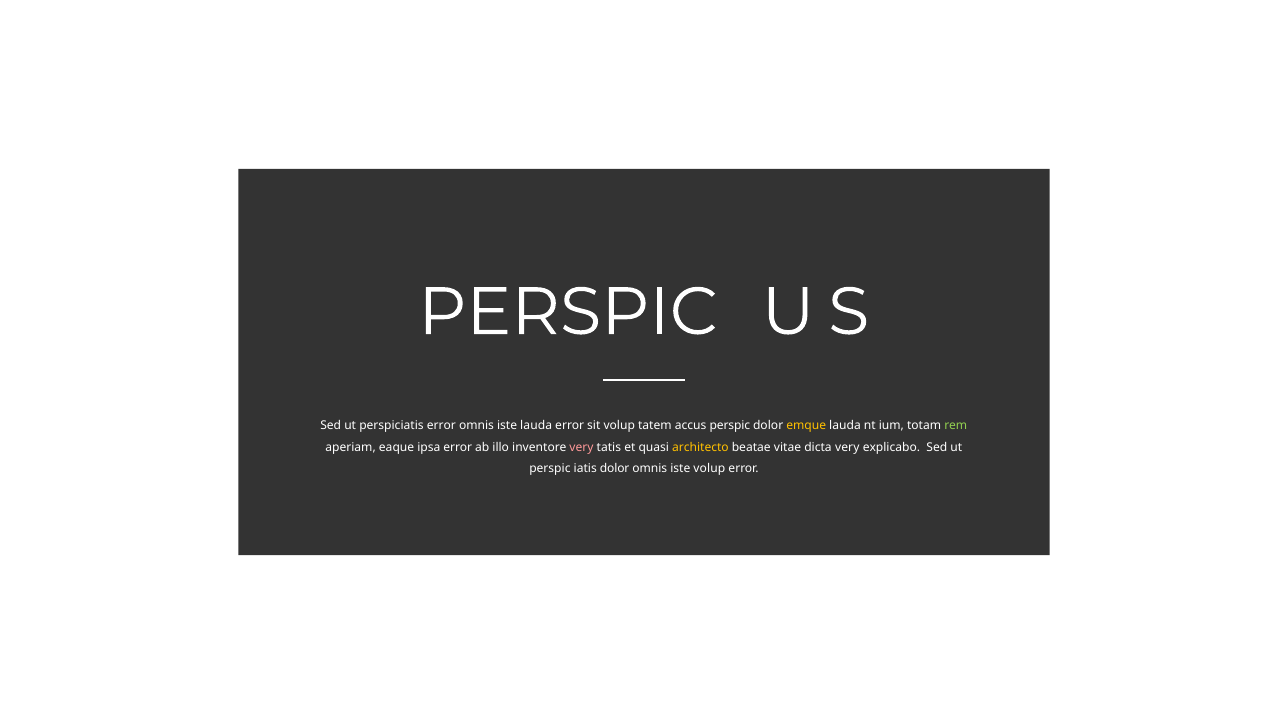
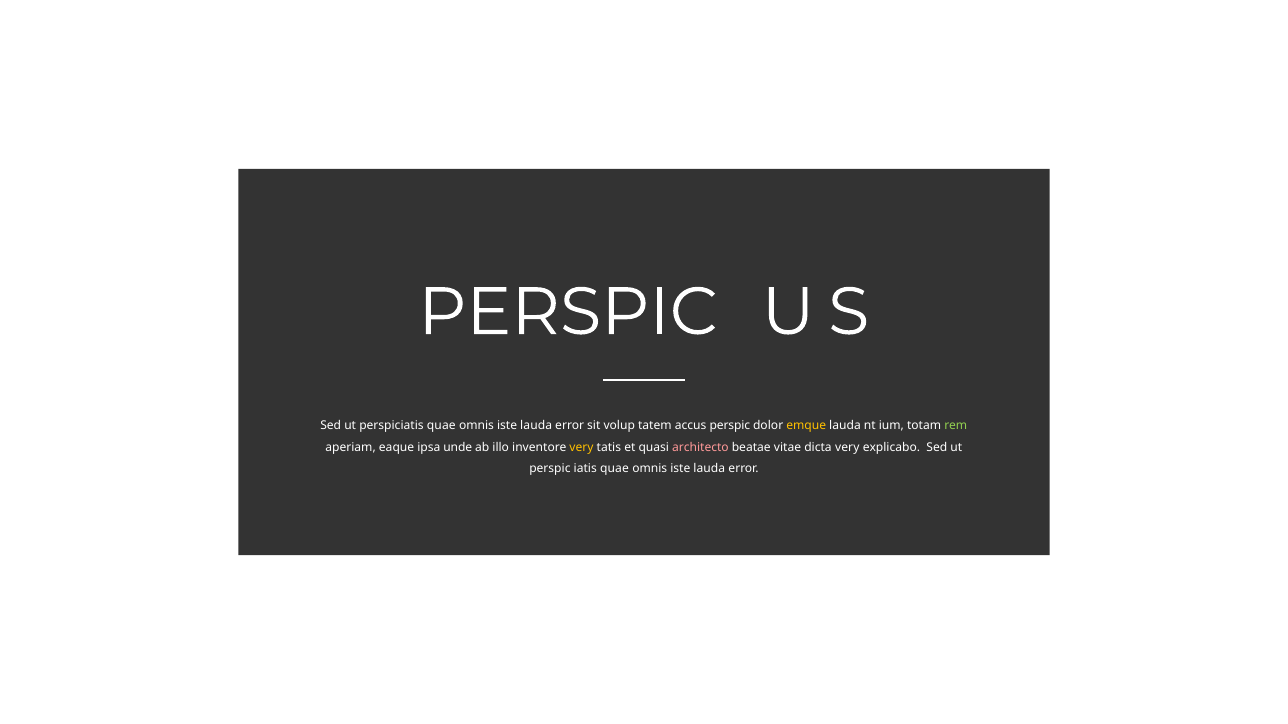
perspiciatis error: error -> quae (441, 426)
ipsa error: error -> unde (458, 448)
very colour: pink -> yellow (582, 448)
architecto colour: yellow -> pink (700, 448)
iatis dolor: dolor -> quae (614, 469)
volup: volup -> lauda (709, 469)
